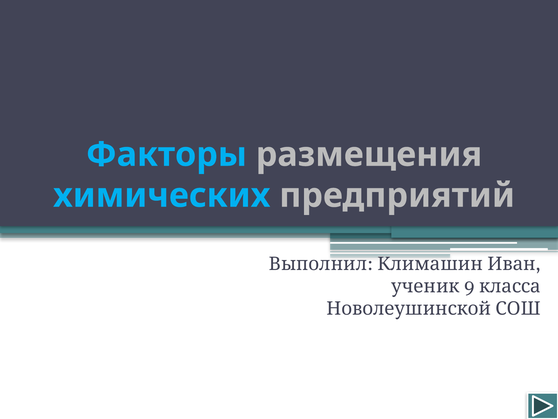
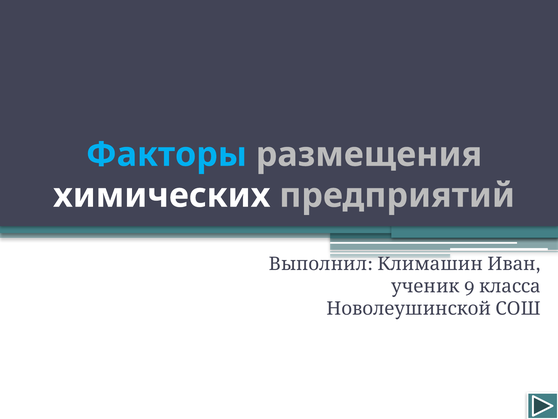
химических colour: light blue -> white (162, 195)
